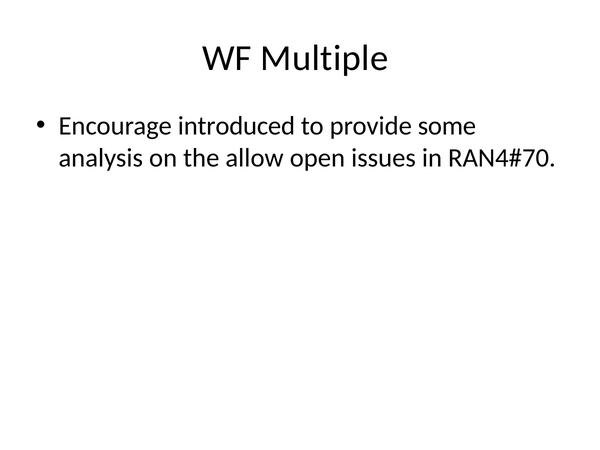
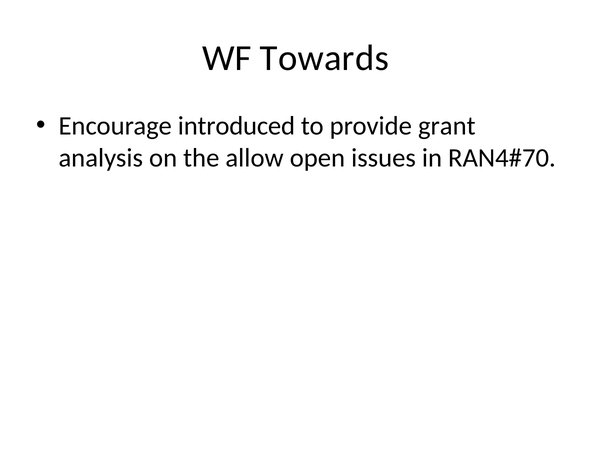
Multiple: Multiple -> Towards (324, 58)
some: some -> grant (447, 126)
